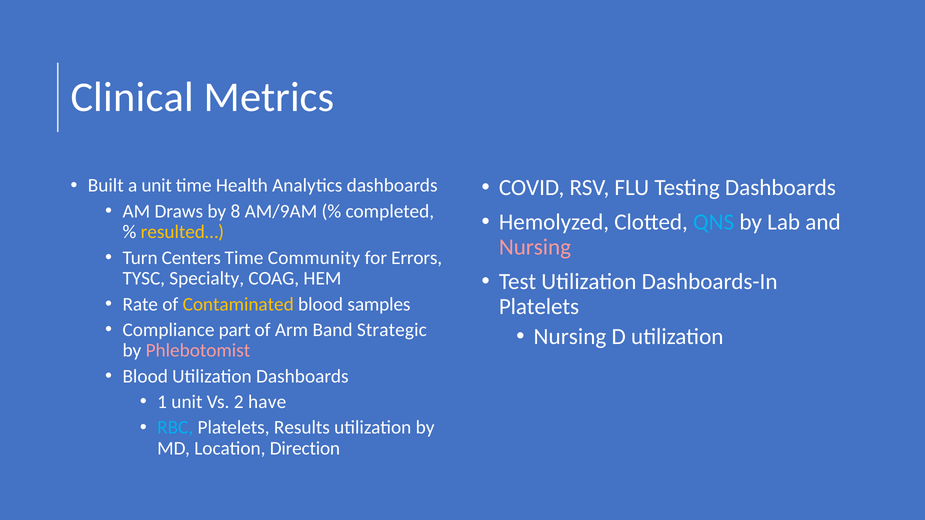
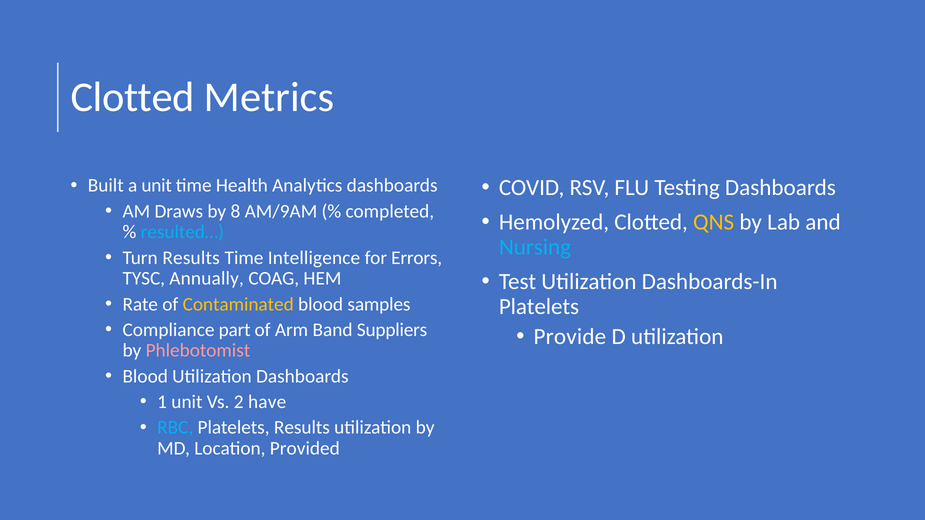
Clinical: Clinical -> Clotted (133, 97)
QNS colour: light blue -> yellow (714, 222)
resulted… colour: yellow -> light blue (182, 232)
Nursing colour: pink -> light blue (535, 247)
Turn Centers: Centers -> Results (191, 258)
Community: Community -> Intelligence (314, 258)
Specialty: Specialty -> Annually (207, 279)
Strategic: Strategic -> Suppliers (392, 330)
Nursing: Nursing -> Provide (570, 337)
Direction: Direction -> Provided (305, 449)
